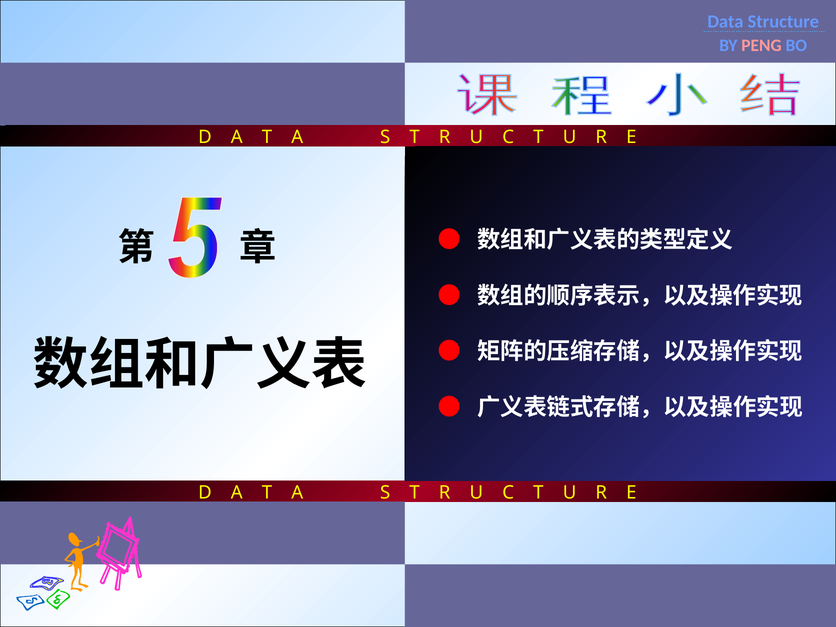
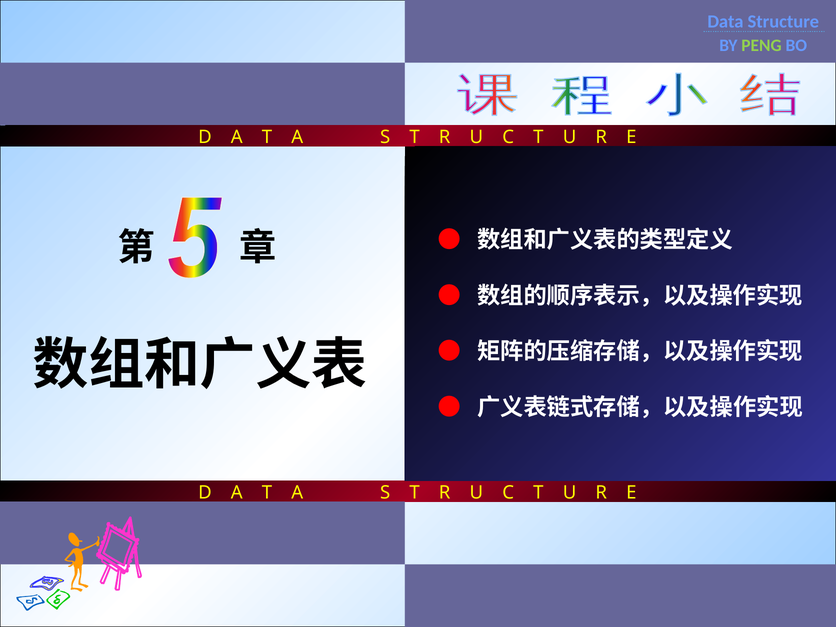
PENG colour: pink -> light green (761, 45)
